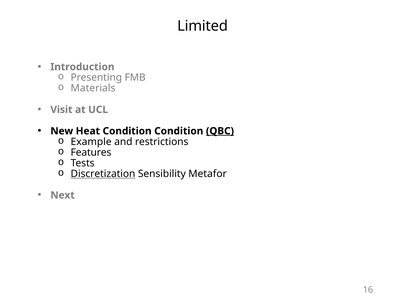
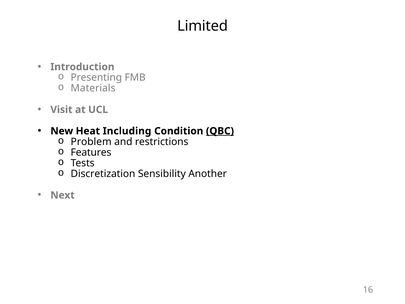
Heat Condition: Condition -> Including (127, 131)
Example: Example -> Problem (91, 142)
Discretization underline: present -> none (103, 174)
Metafor: Metafor -> Another (208, 174)
